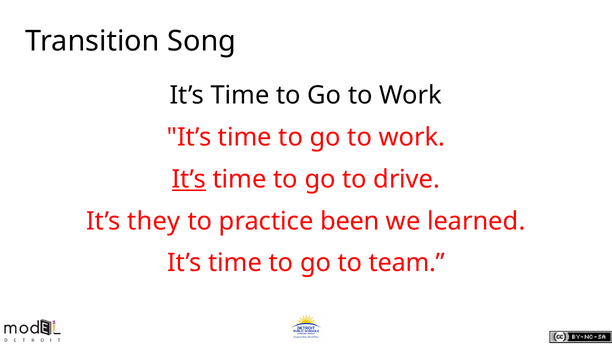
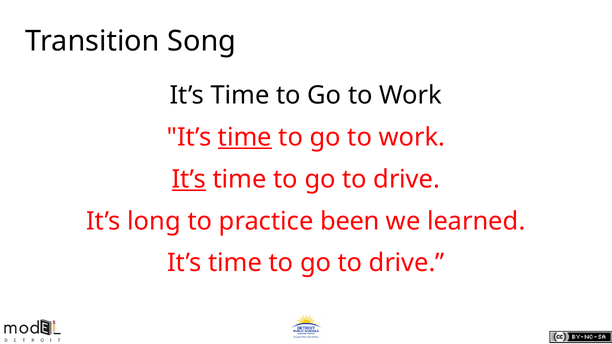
time underline: none -> present (245, 137)
they: they -> long (154, 221)
team: team -> drive (407, 263)
